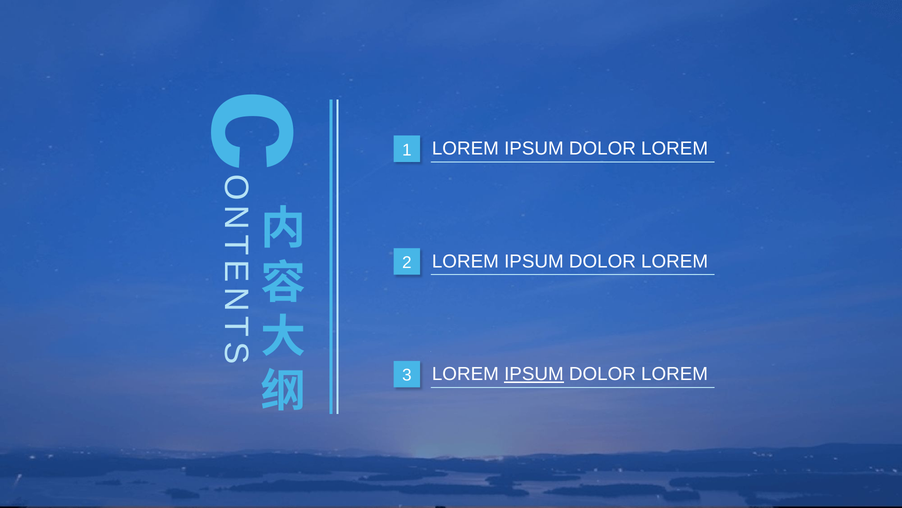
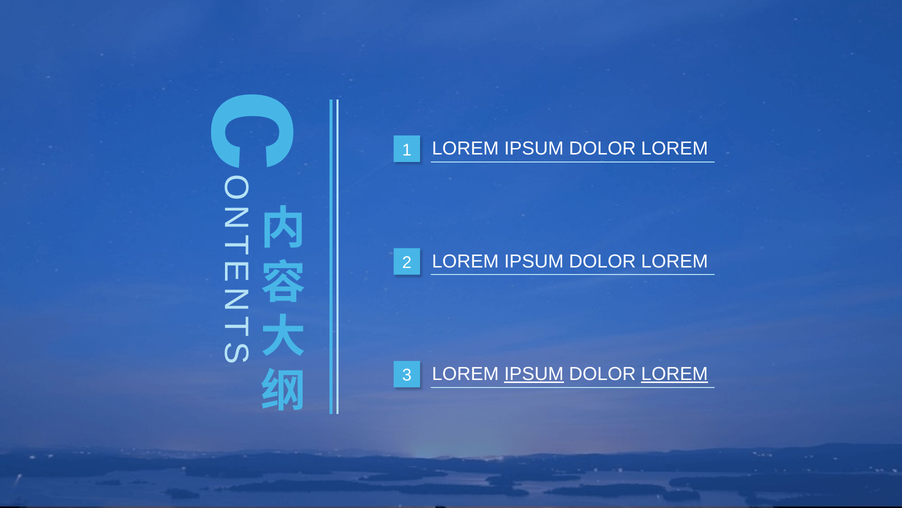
LOREM underline: none -> present (675, 374)
